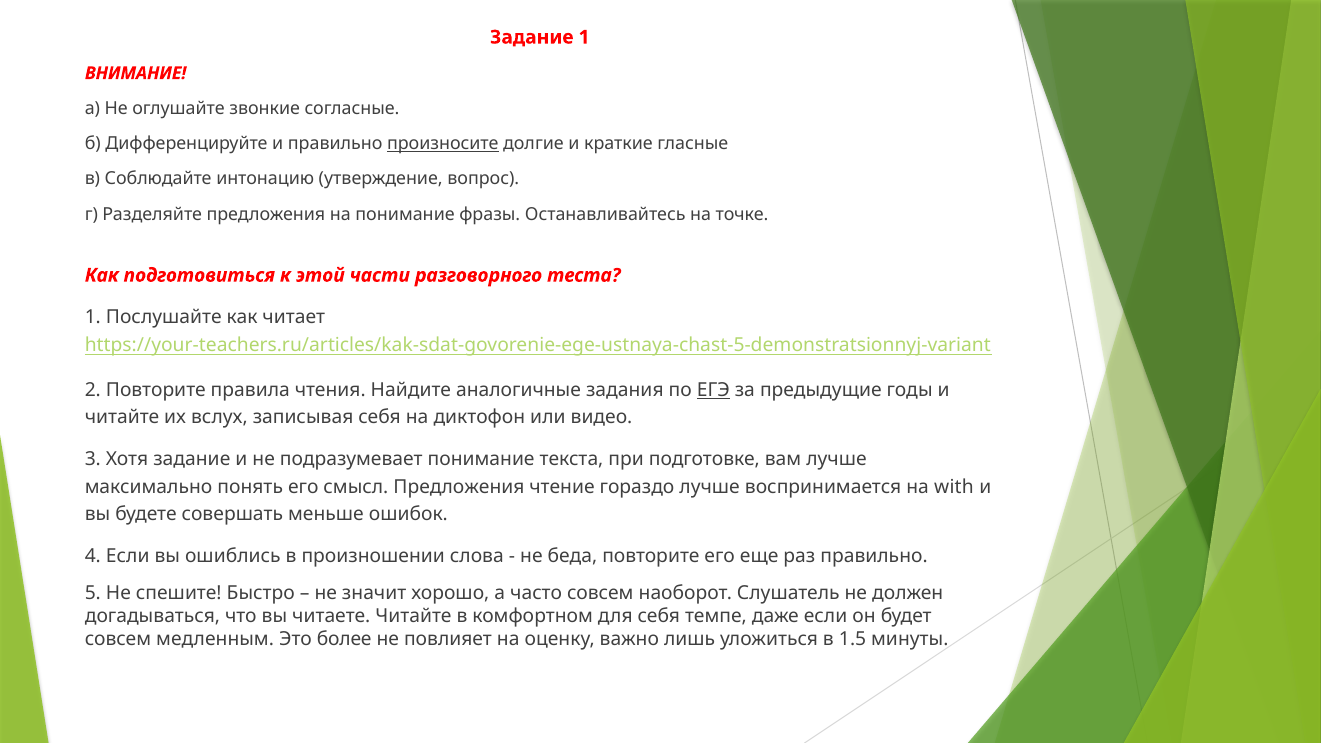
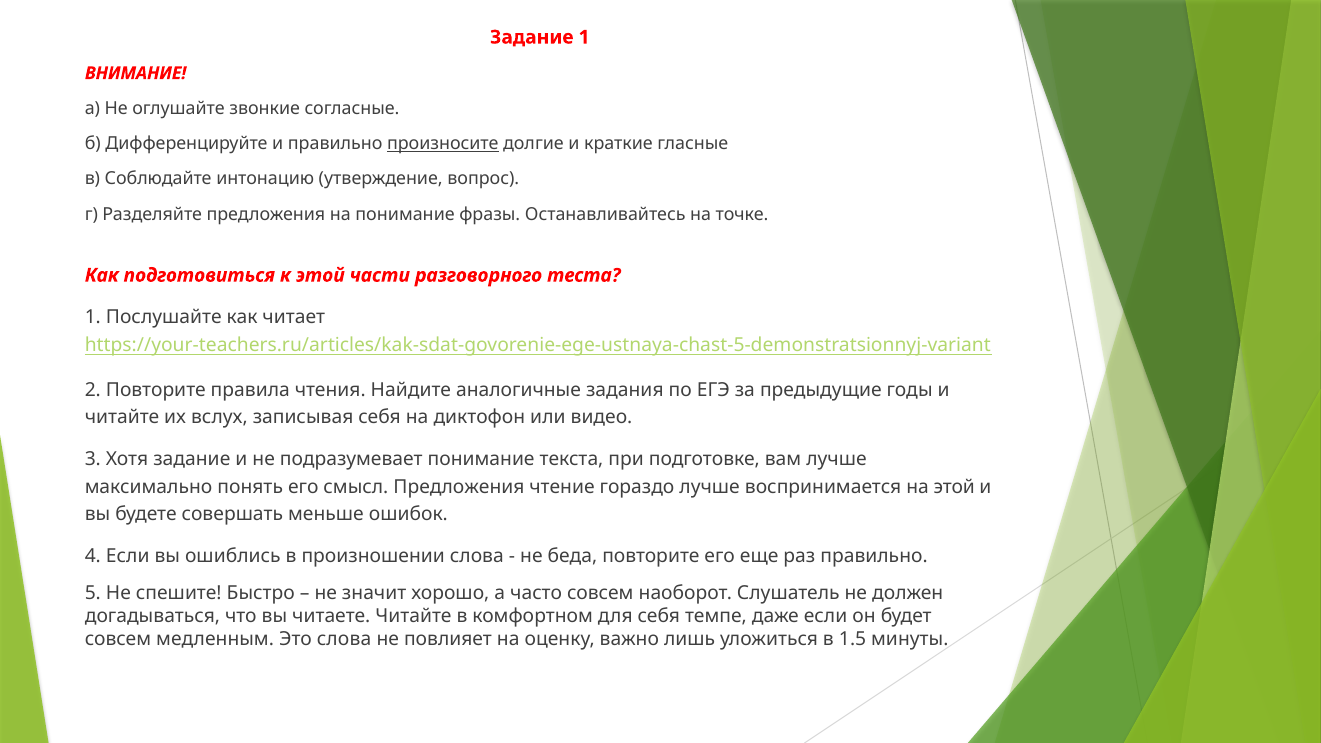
ЕГЭ underline: present -> none (713, 390)
на with: with -> этой (954, 487)
Это более: более -> слова (344, 639)
